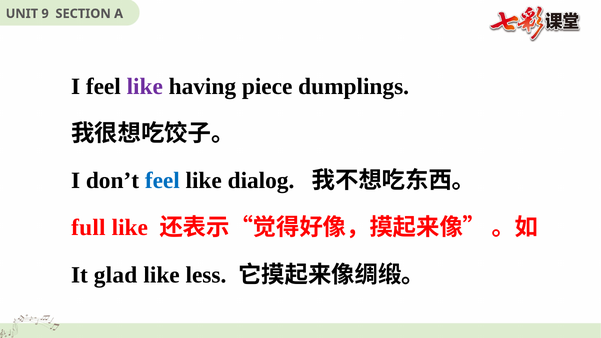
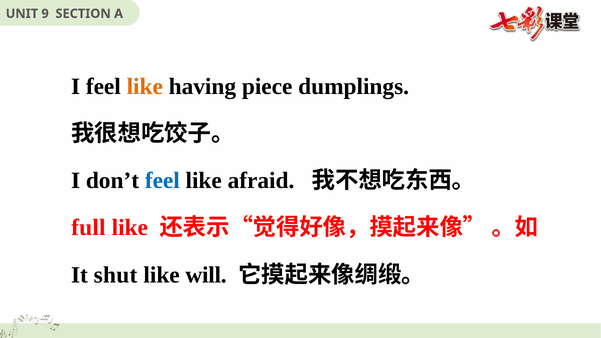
like colour: purple -> orange (145, 86)
dialog: dialog -> afraid (261, 181)
glad: glad -> shut (116, 275)
less: less -> will (206, 275)
